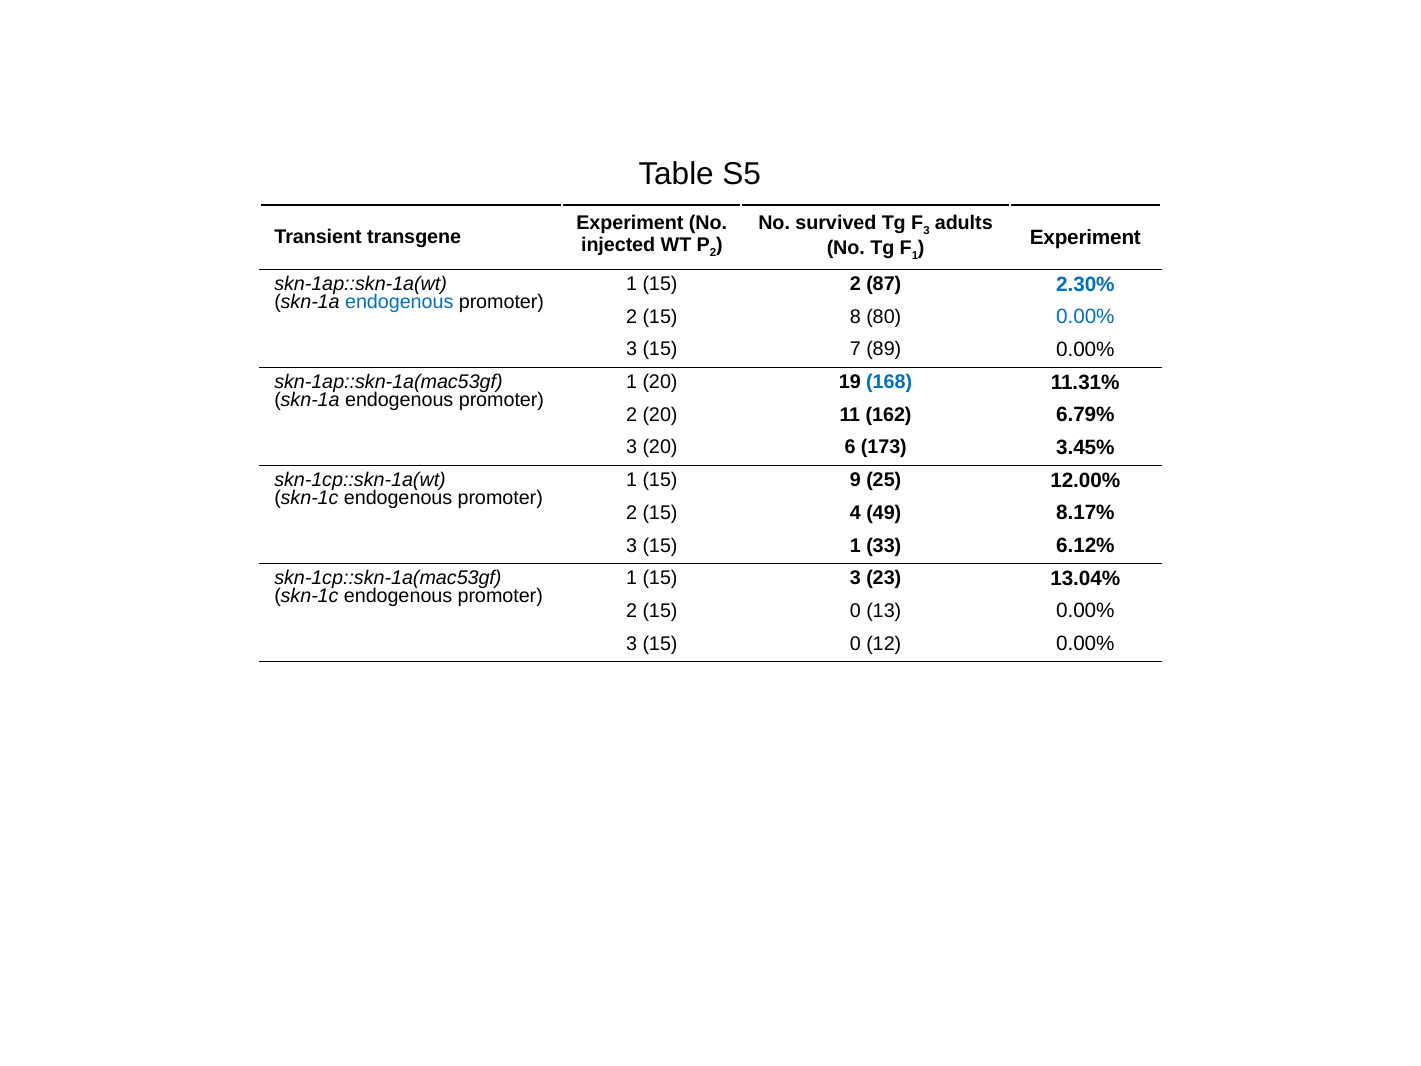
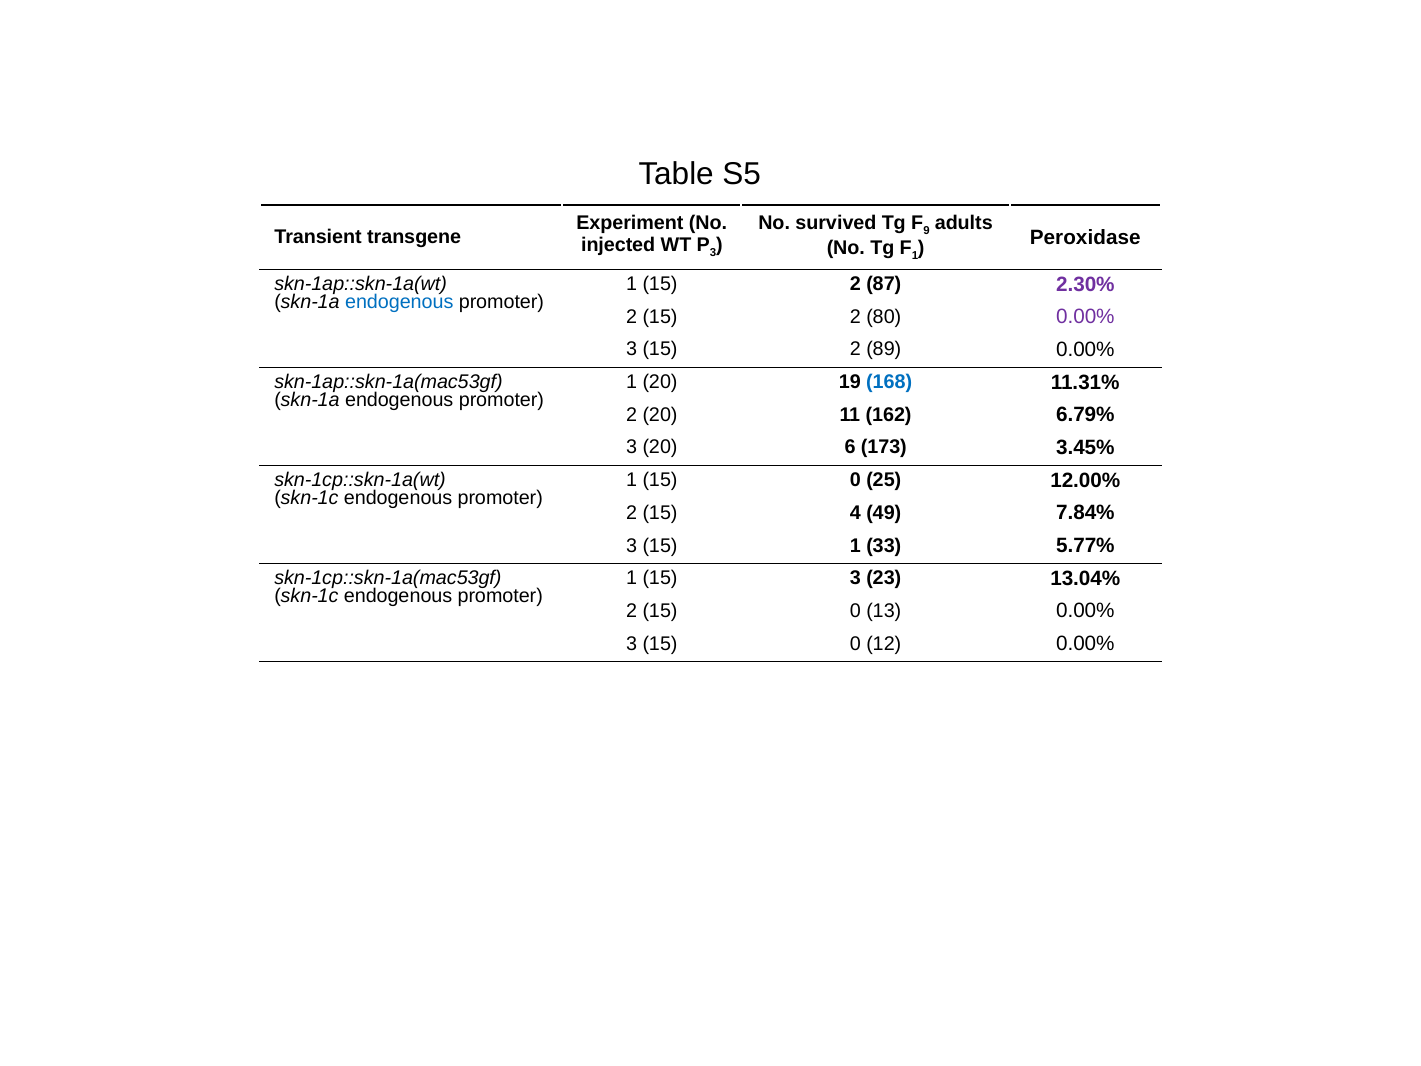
3: 3 -> 9 (926, 231)
Experiment: Experiment -> Peroxidase (1085, 237)
2: 2 -> 3 (713, 253)
2.30% colour: blue -> purple (1085, 284)
2 15 8: 8 -> 2 (855, 317)
0.00% colour: blue -> purple (1085, 317)
3 15 7: 7 -> 2 (855, 349)
1 15 9: 9 -> 0 (855, 480)
8.17%: 8.17% -> 7.84% (1085, 513)
6.12%: 6.12% -> 5.77% (1085, 546)
